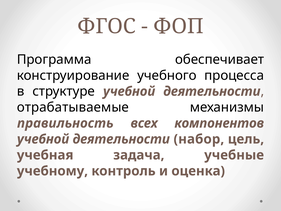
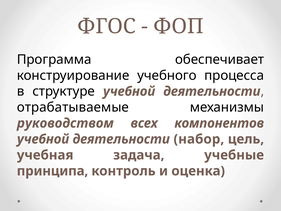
правильность: правильность -> руководством (65, 123)
учебному: учебному -> принципа (52, 171)
